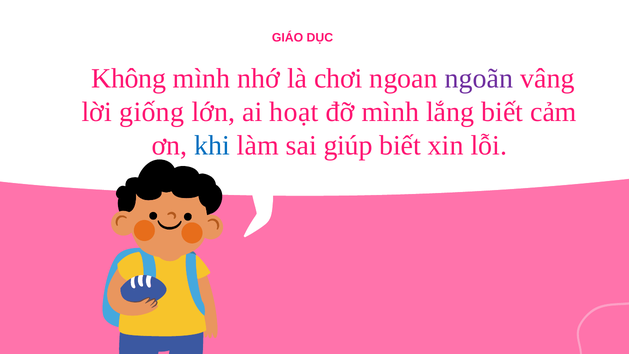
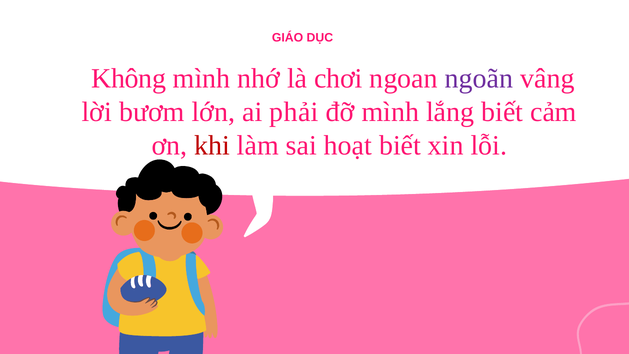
giống: giống -> bươm (152, 112)
hoạt: hoạt -> phải (294, 112)
khi colour: blue -> red (212, 146)
giúp: giúp -> hoạt (348, 146)
